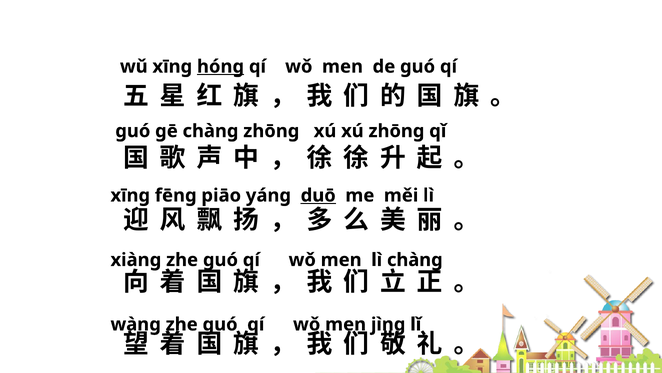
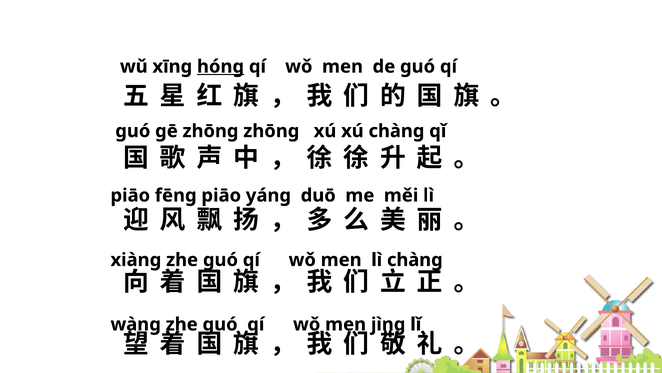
ɡē chànɡ: chànɡ -> zhōnɡ (211, 131)
xú zhōnɡ: zhōnɡ -> chànɡ (396, 131)
xīnɡ: xīnɡ -> piāo (130, 195)
duō underline: present -> none (318, 195)
